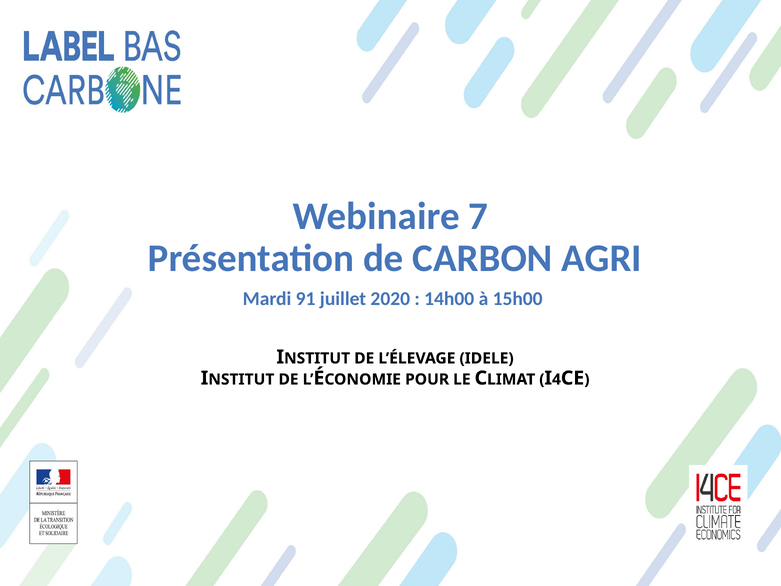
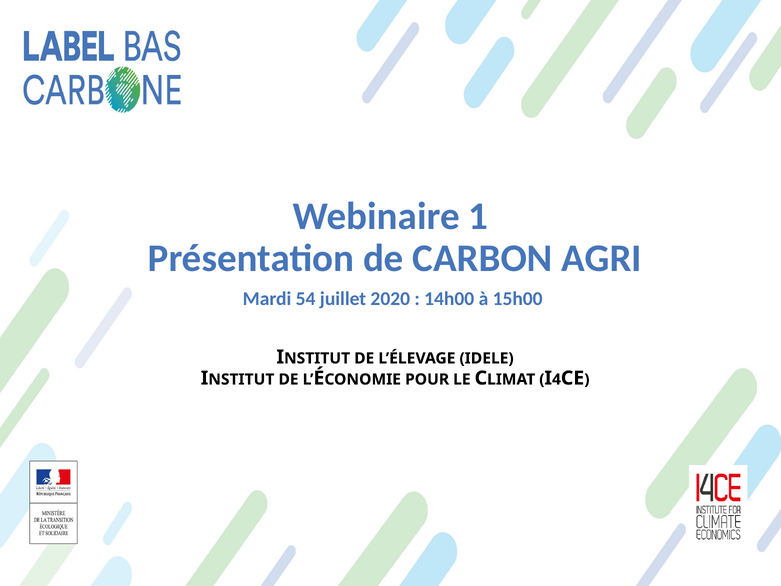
7: 7 -> 1 (478, 216)
91: 91 -> 54 (306, 299)
